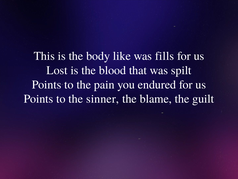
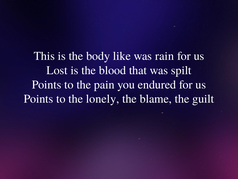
fills: fills -> rain (165, 56)
sinner: sinner -> lonely (103, 99)
